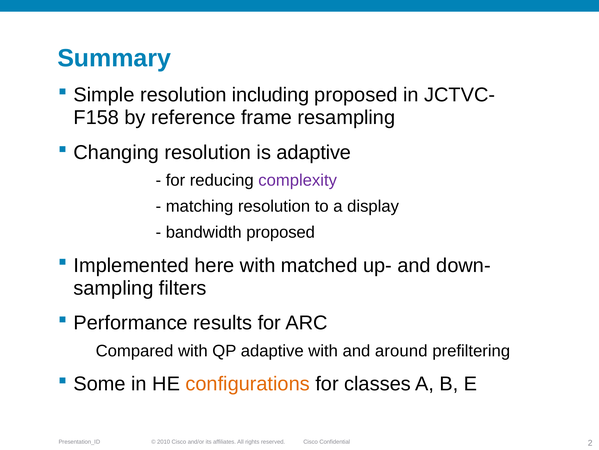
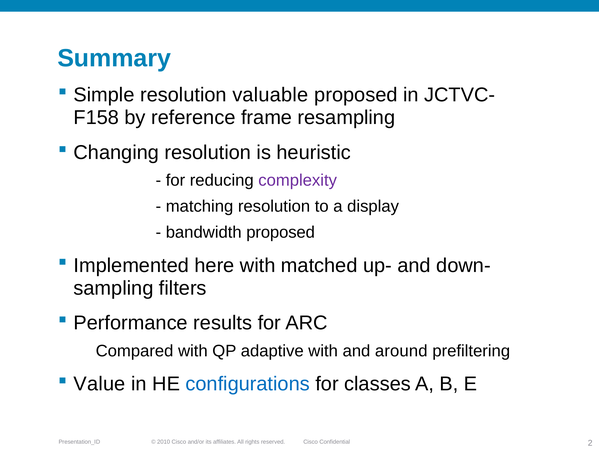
including: including -> valuable (270, 95)
is adaptive: adaptive -> heuristic (314, 152)
Some: Some -> Value (100, 383)
configurations colour: orange -> blue (248, 383)
